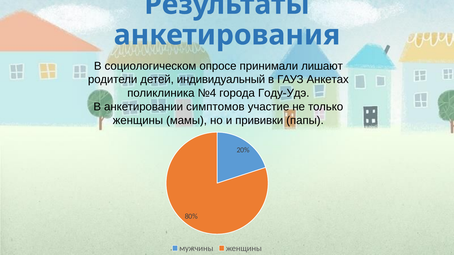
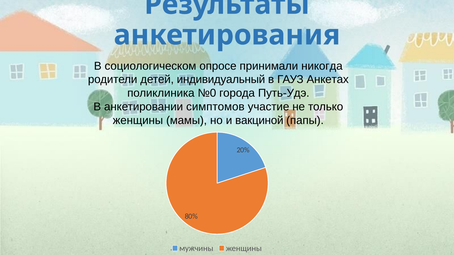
лишают: лишают -> никогда (322, 66)
№4: №4 -> №0 (207, 93)
Году-Удэ: Году-Удэ -> Путь-Удэ (284, 93)
прививки: прививки -> вакциной (259, 121)
